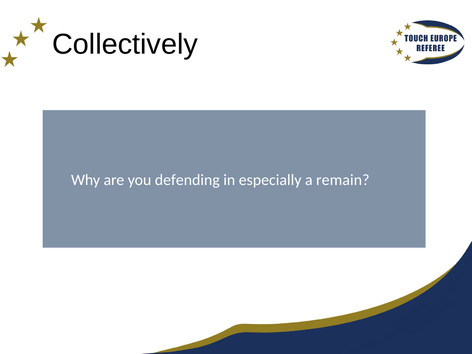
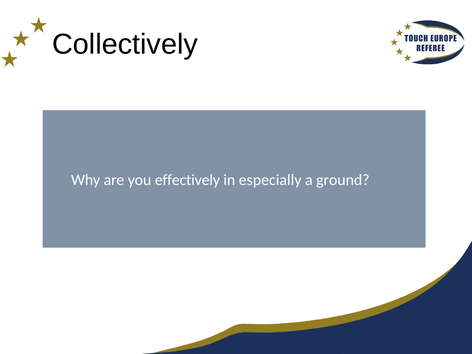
defending: defending -> effectively (187, 180)
remain: remain -> ground (343, 180)
